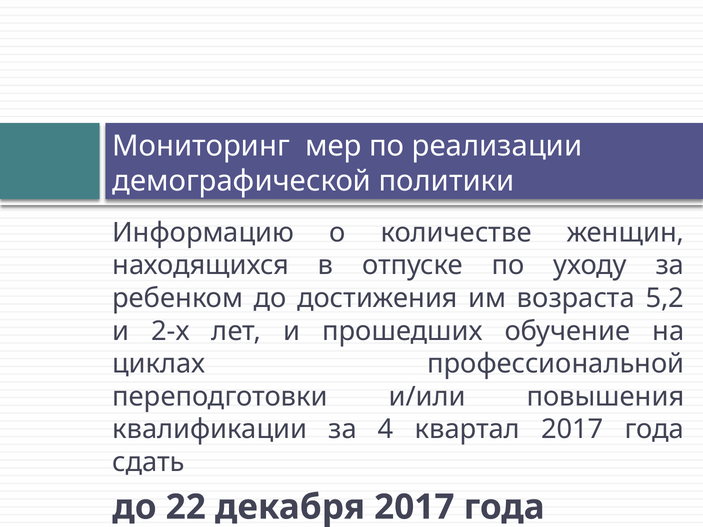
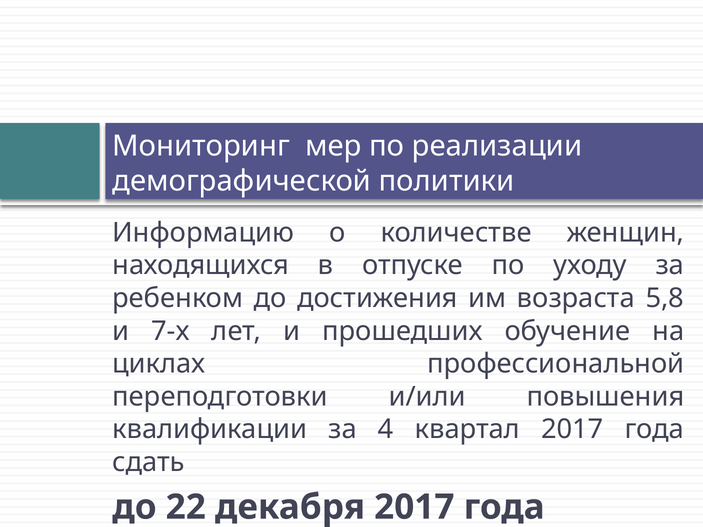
5,2: 5,2 -> 5,8 (665, 298)
2-х: 2-х -> 7-х (171, 331)
